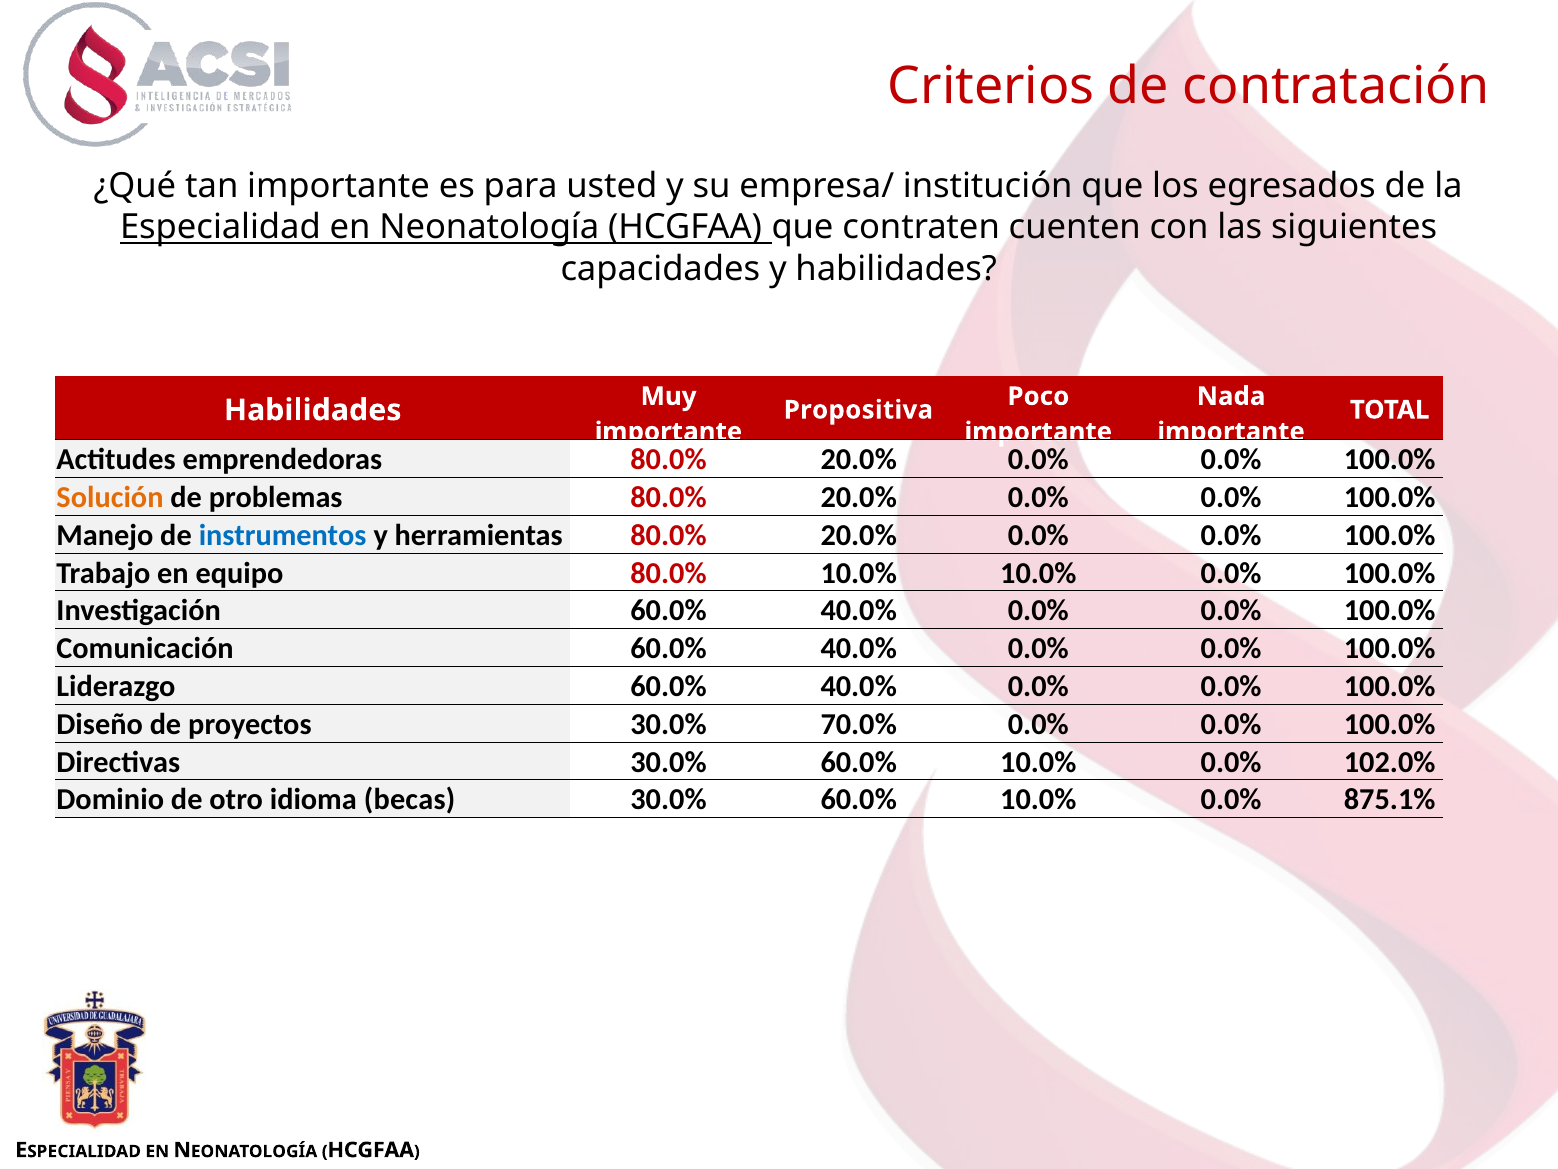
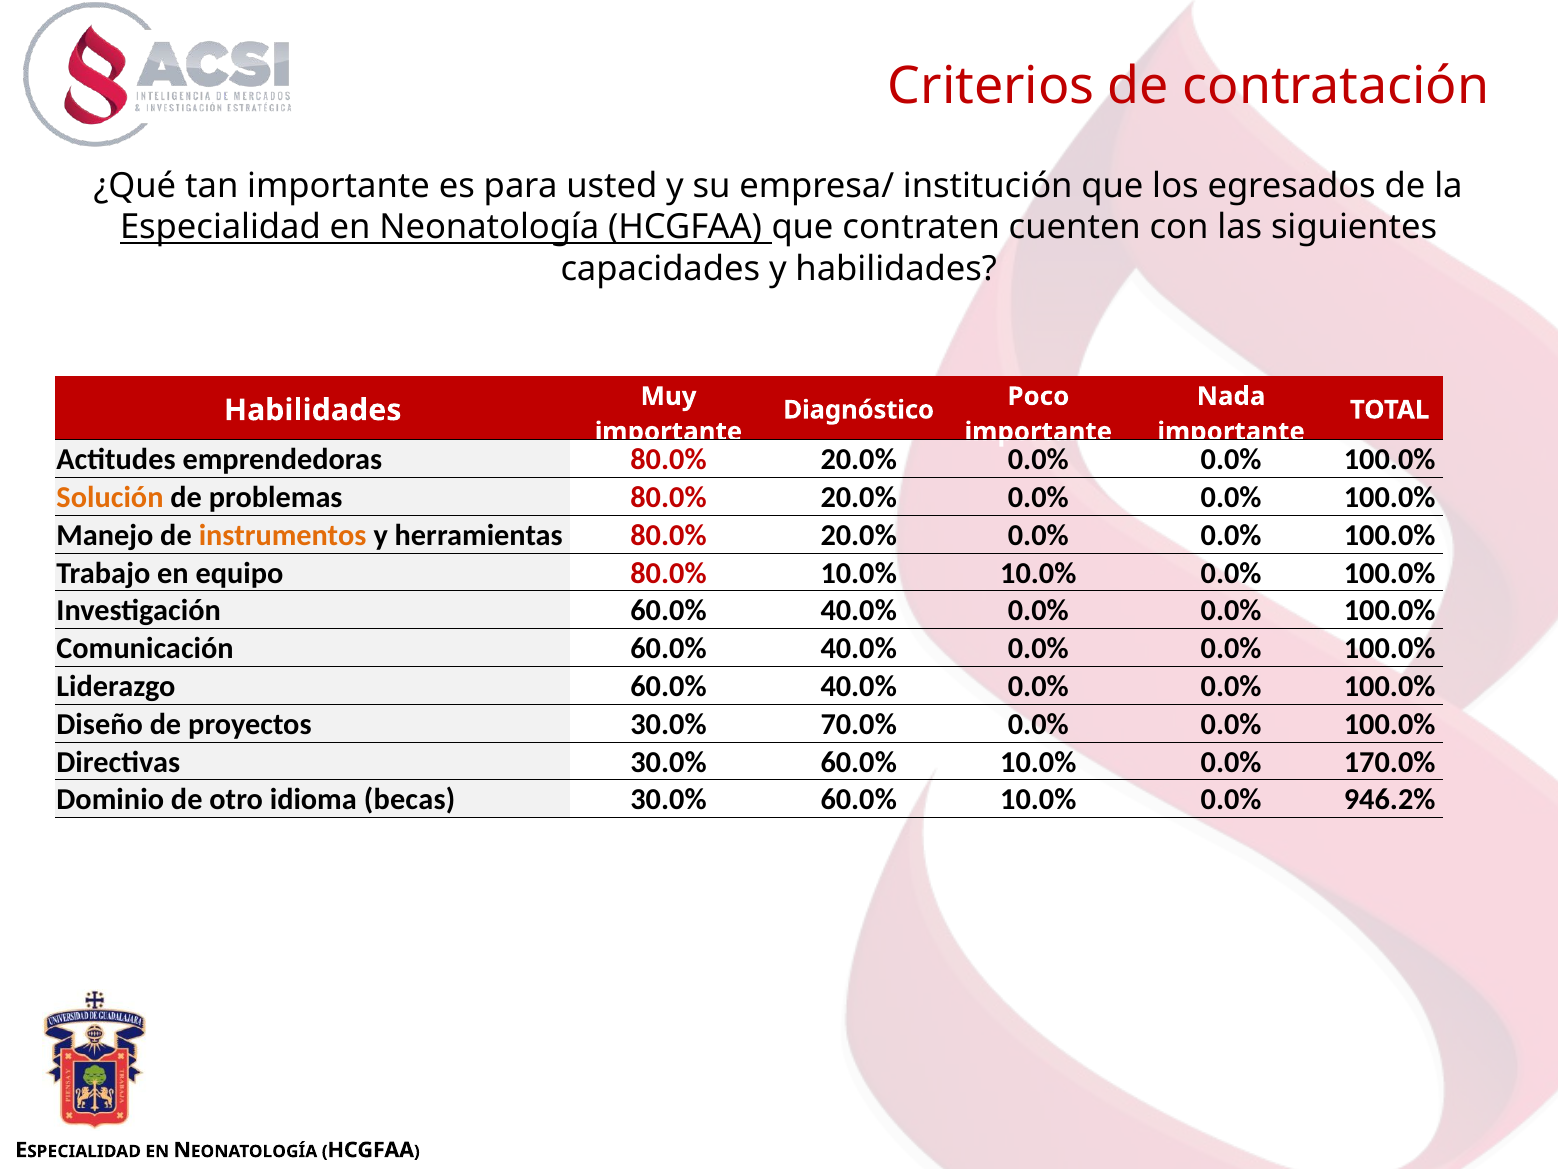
Propositiva: Propositiva -> Diagnóstico (859, 410)
instrumentos colour: blue -> orange (283, 535)
102.0%: 102.0% -> 170.0% (1390, 762)
875.1%: 875.1% -> 946.2% (1390, 800)
